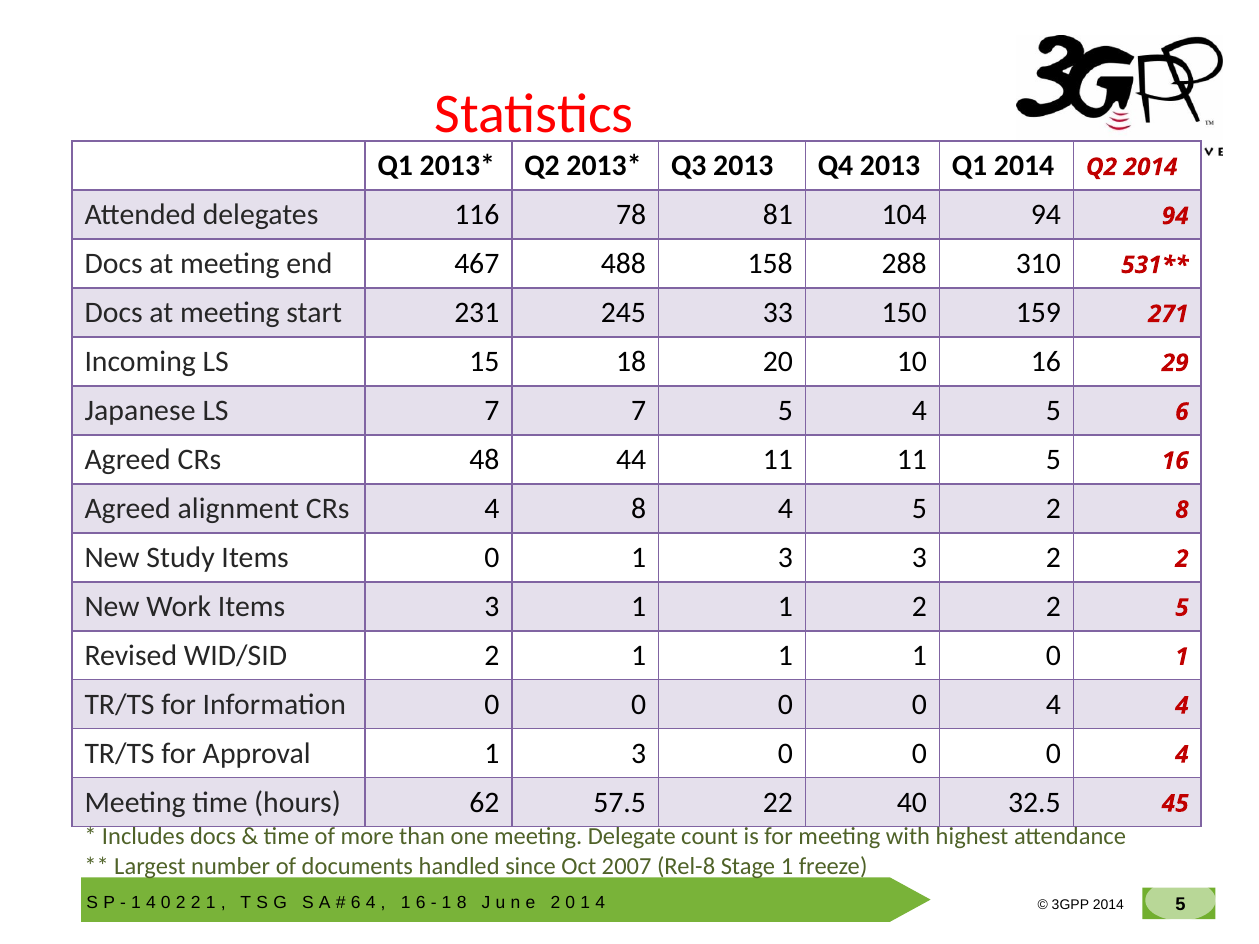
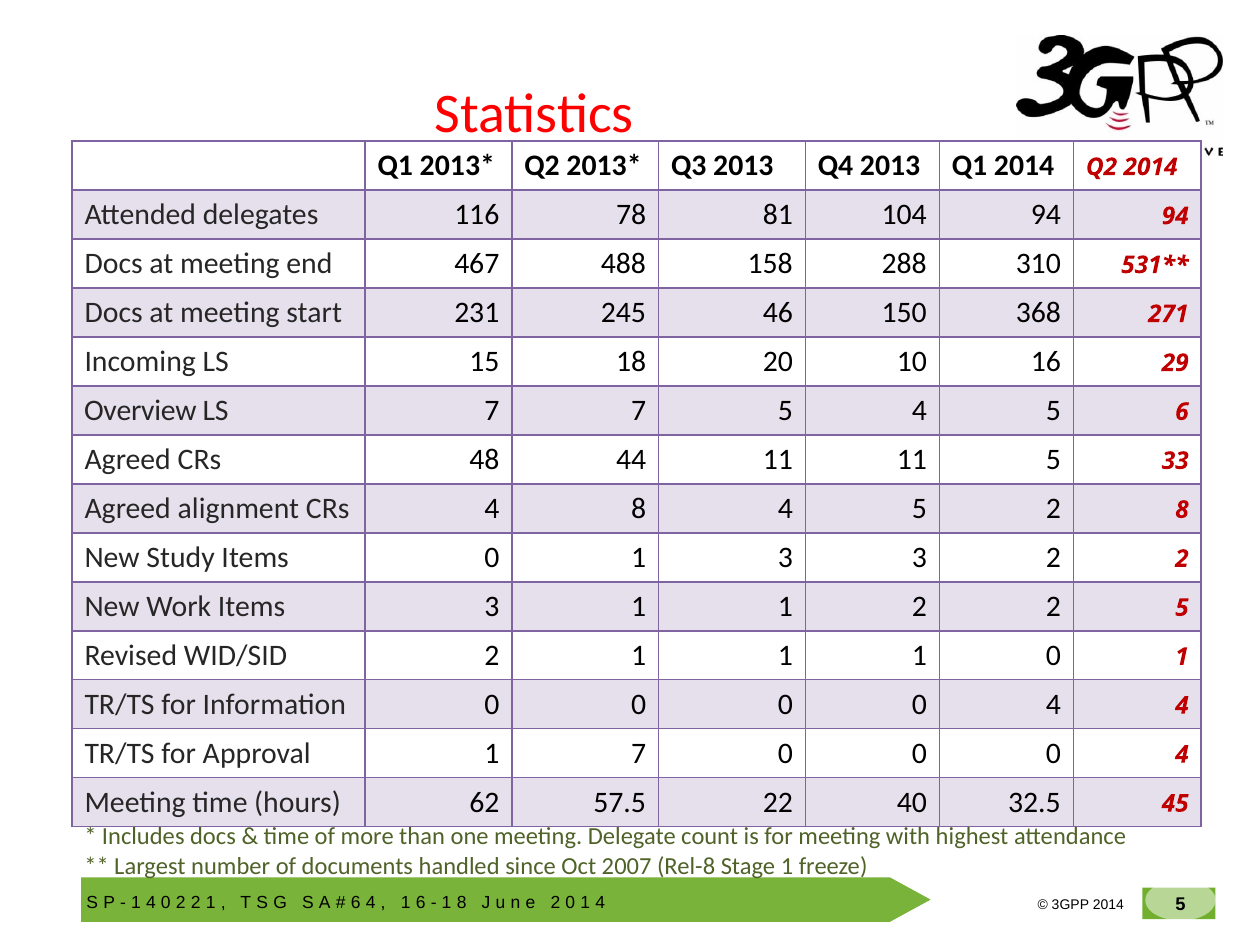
33: 33 -> 46 (778, 313)
159: 159 -> 368 (1038, 313)
Japanese: Japanese -> Overview (140, 411)
5 16: 16 -> 33 (1175, 461)
Approval 1 3: 3 -> 7 (639, 754)
